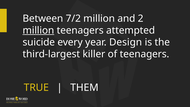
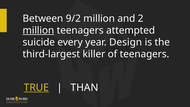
7/2: 7/2 -> 9/2 (73, 18)
TRUE underline: none -> present (36, 87)
THEM: THEM -> THAN (84, 87)
